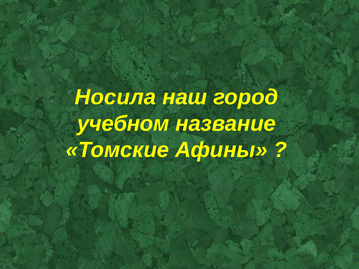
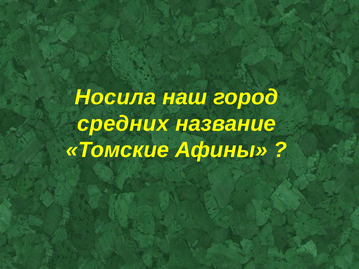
учебном: учебном -> средних (123, 124)
